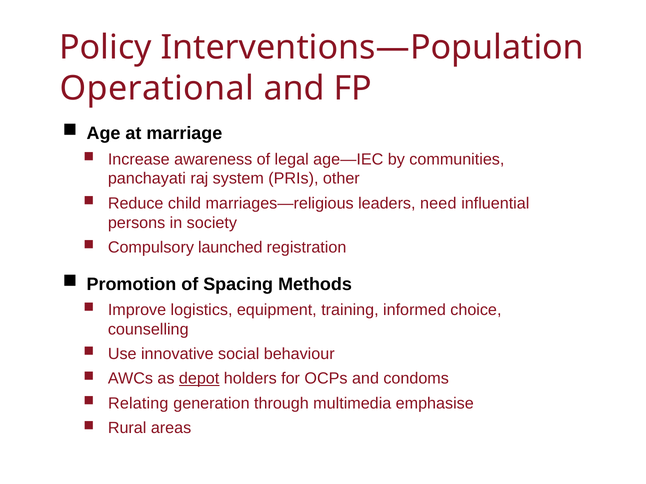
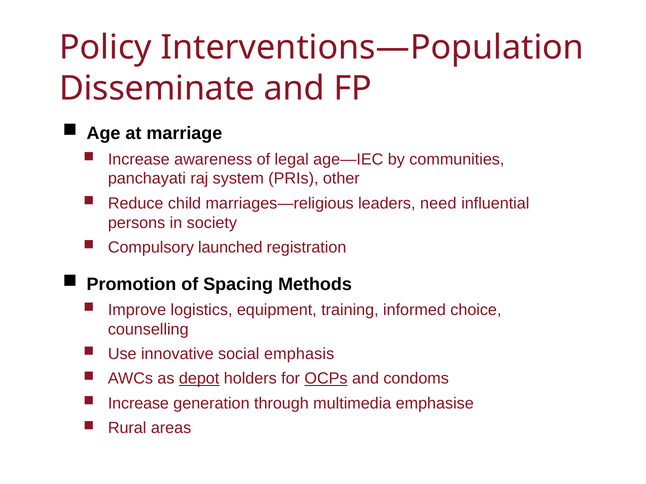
Operational: Operational -> Disseminate (157, 89)
behaviour: behaviour -> emphasis (299, 354)
OCPs underline: none -> present (326, 379)
Relating: Relating -> Increase (138, 404)
